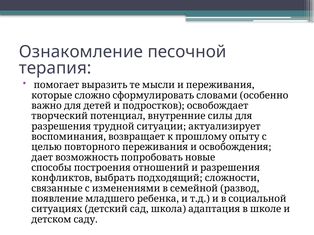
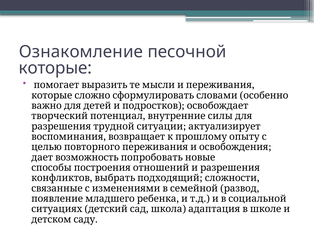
терапия: терапия -> которые (55, 68)
